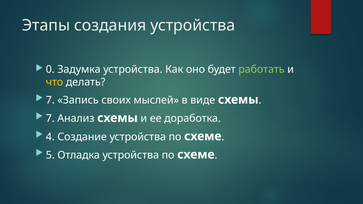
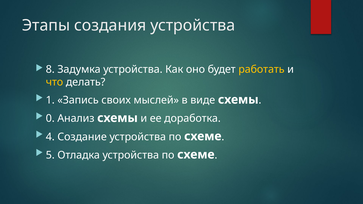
0: 0 -> 8 (50, 70)
работать colour: light green -> yellow (261, 70)
7: 7 -> 1 (50, 100)
7: 7 -> 0 (50, 119)
